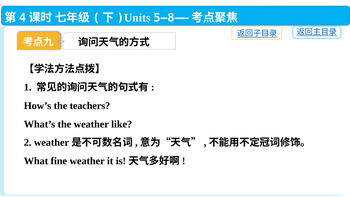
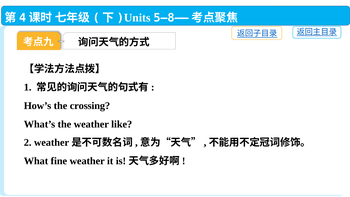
teachers: teachers -> crossing (90, 106)
